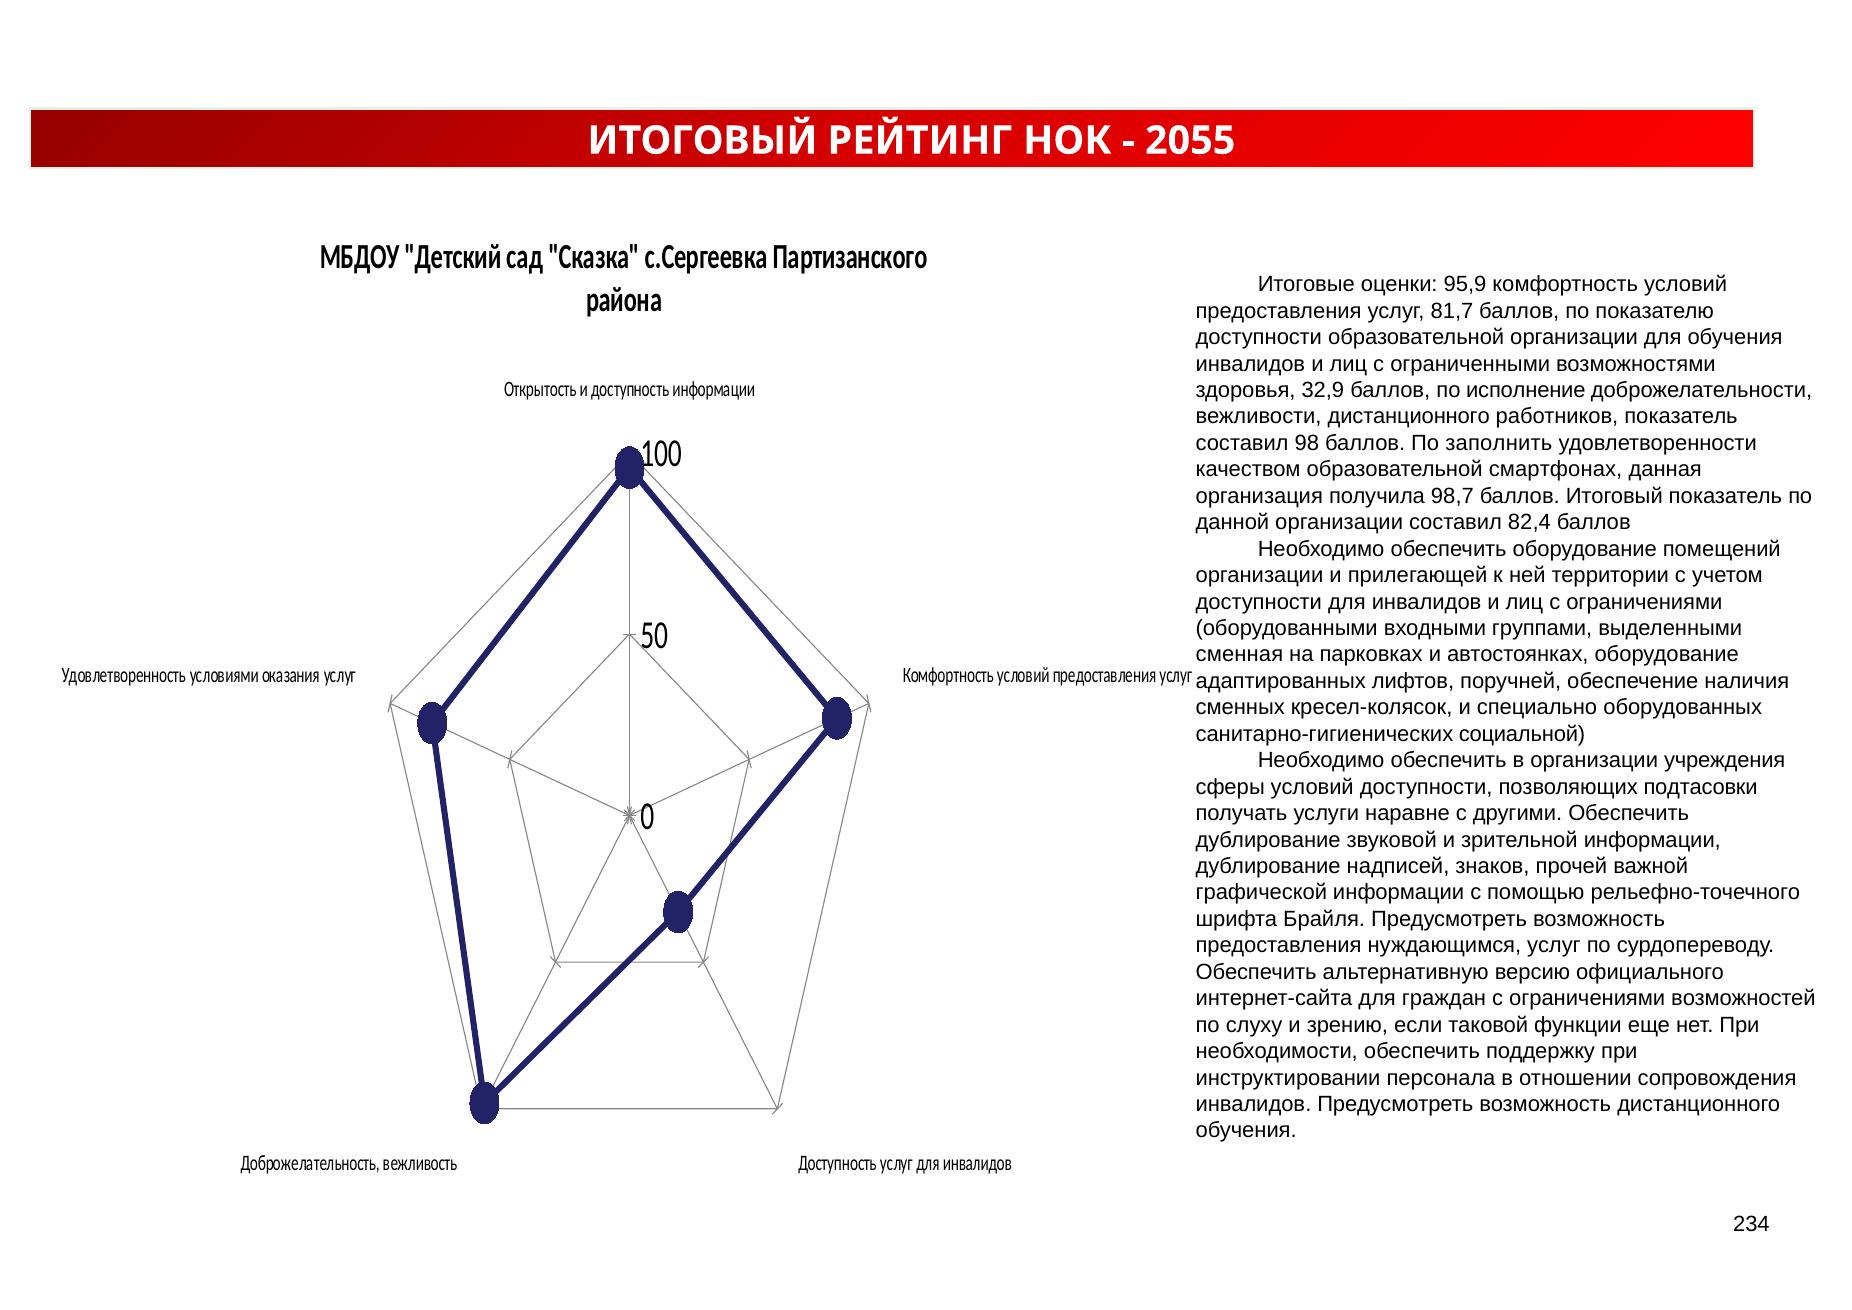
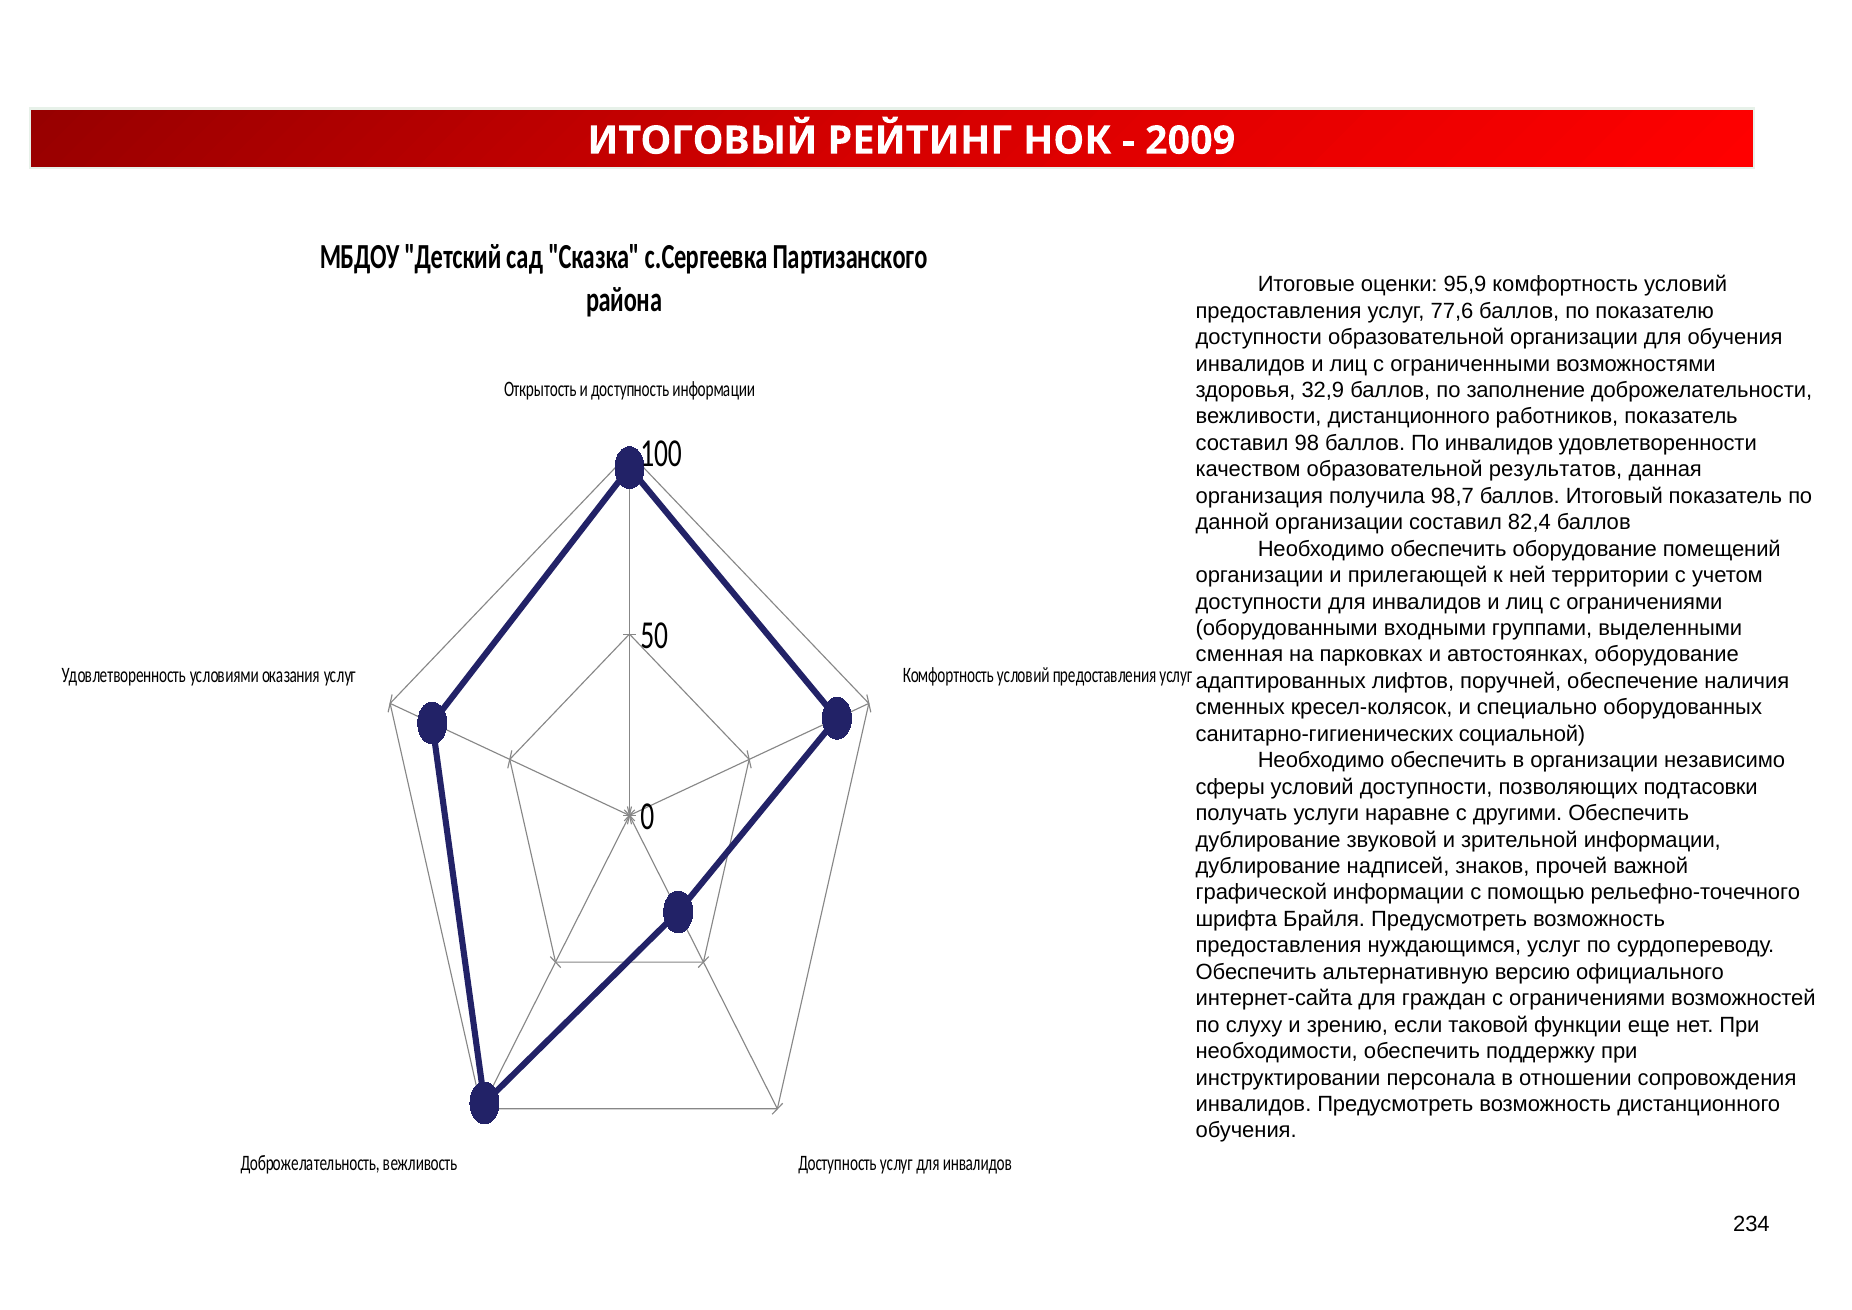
2055: 2055 -> 2009 (1190, 141)
81,7: 81,7 -> 77,6 (1452, 311)
исполнение: исполнение -> заполнение (1526, 390)
По заполнить: заполнить -> инвалидов (1499, 443)
смартфонах: смартфонах -> результатов (1556, 469)
учреждения: учреждения -> независимо (1725, 760)
